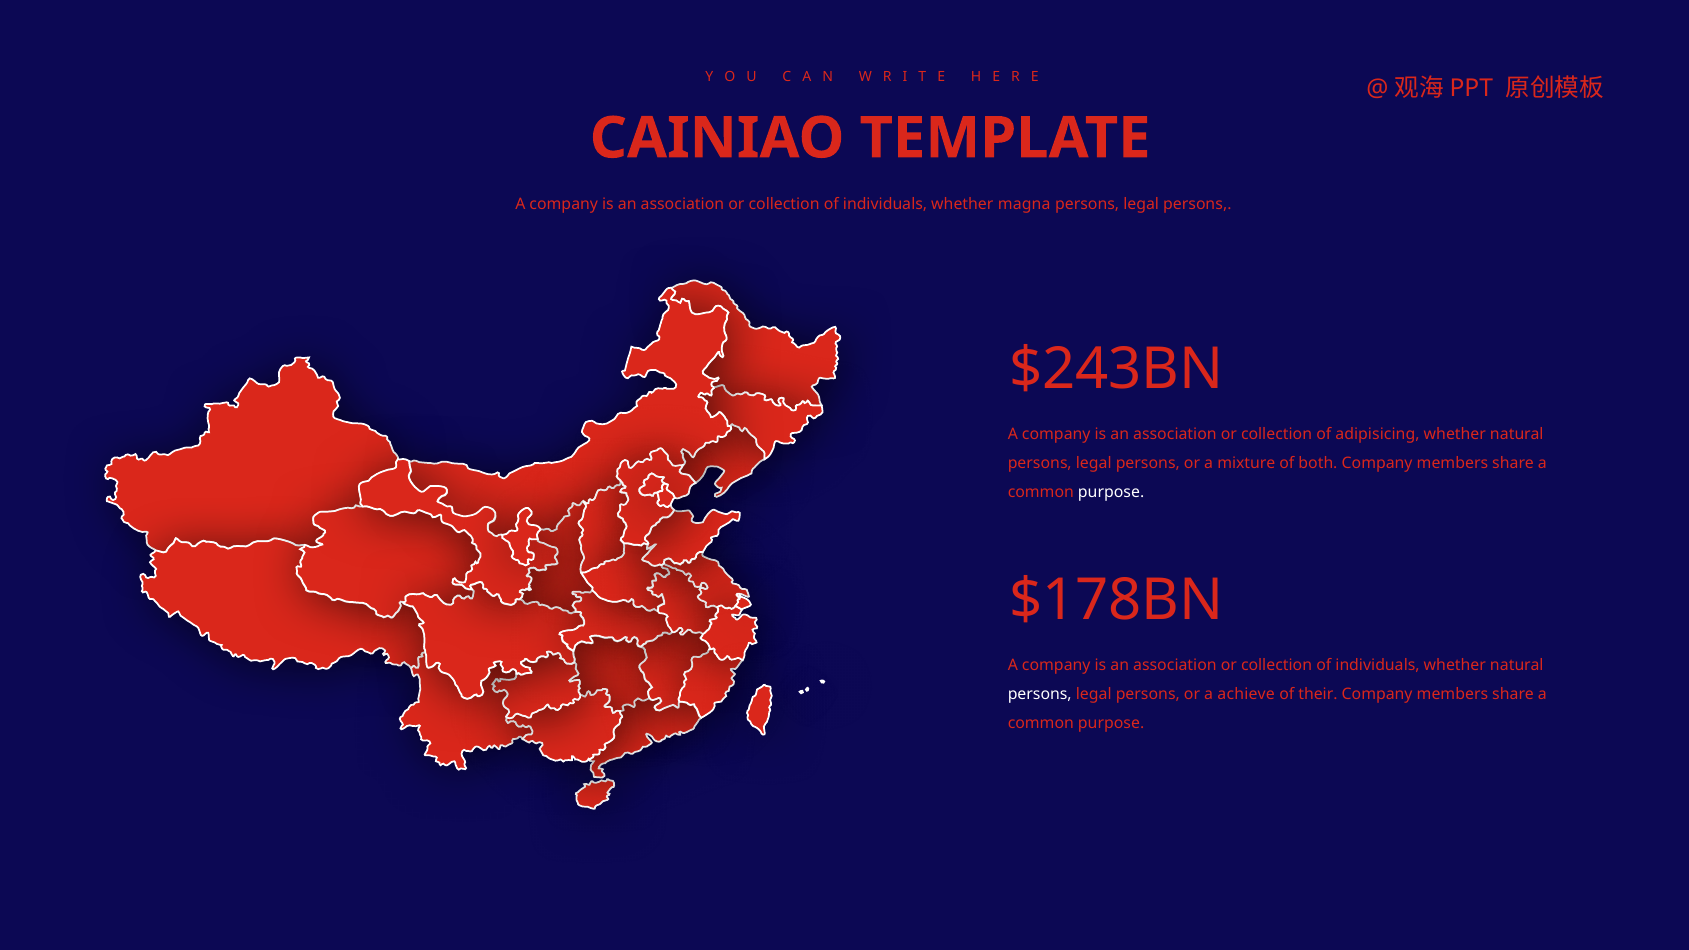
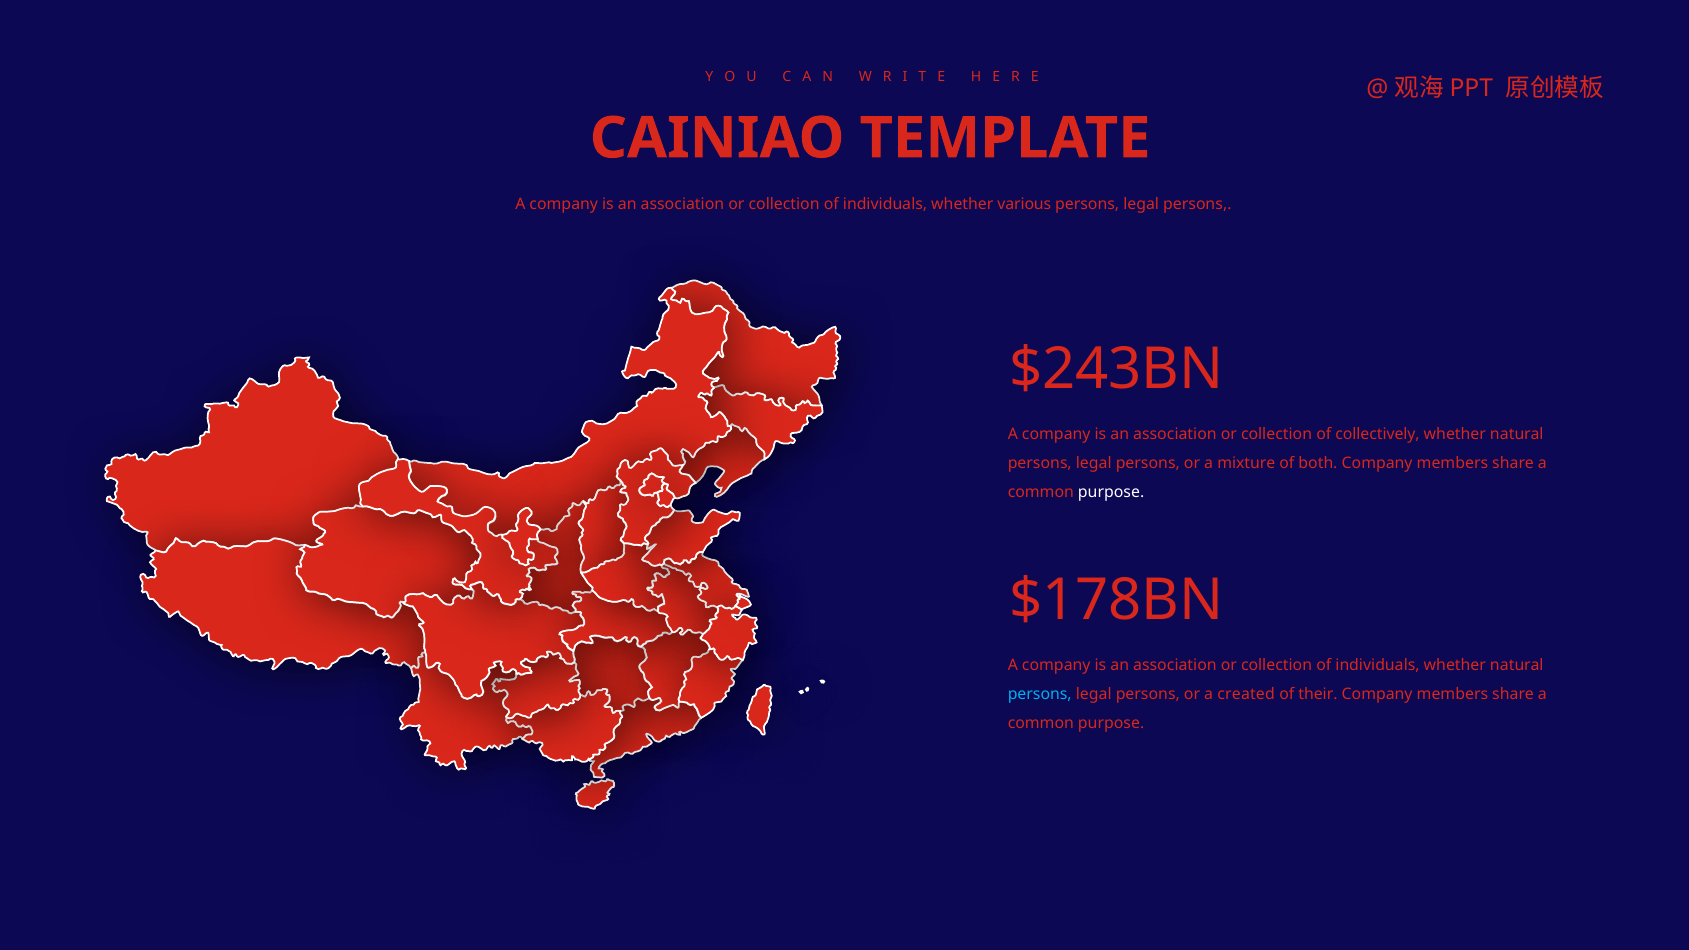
magna: magna -> various (1024, 205)
adipisicing: adipisicing -> collectively (1378, 435)
persons colour: white -> light blue (1040, 694)
achieve: achieve -> created (1246, 694)
